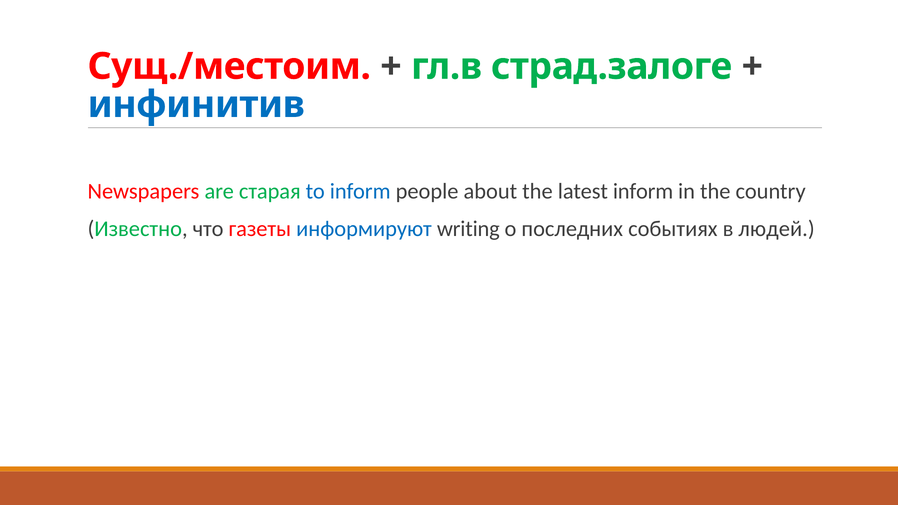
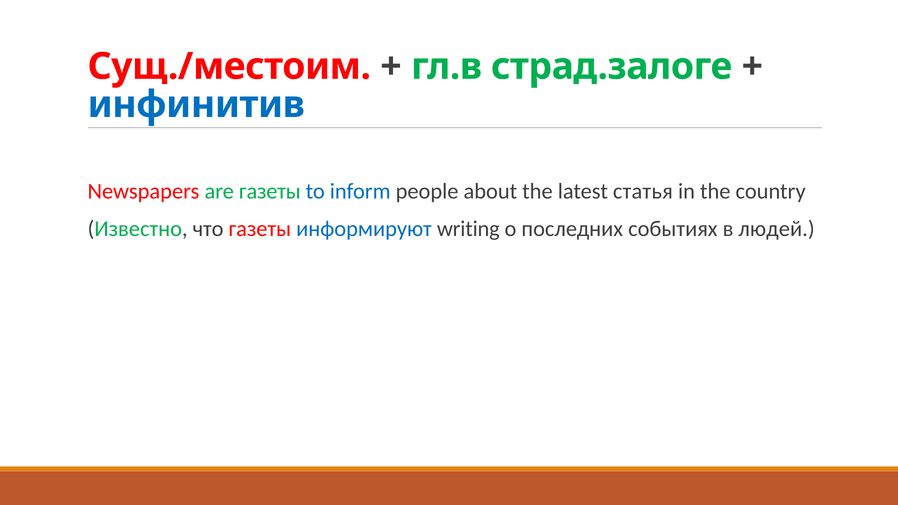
are старая: старая -> газеты (270, 191)
latest inform: inform -> статья (643, 191)
